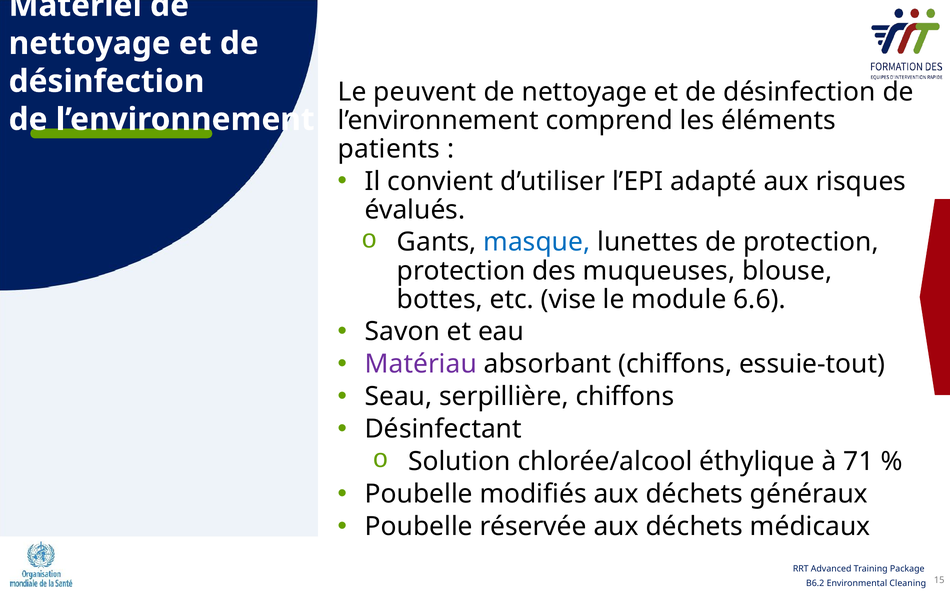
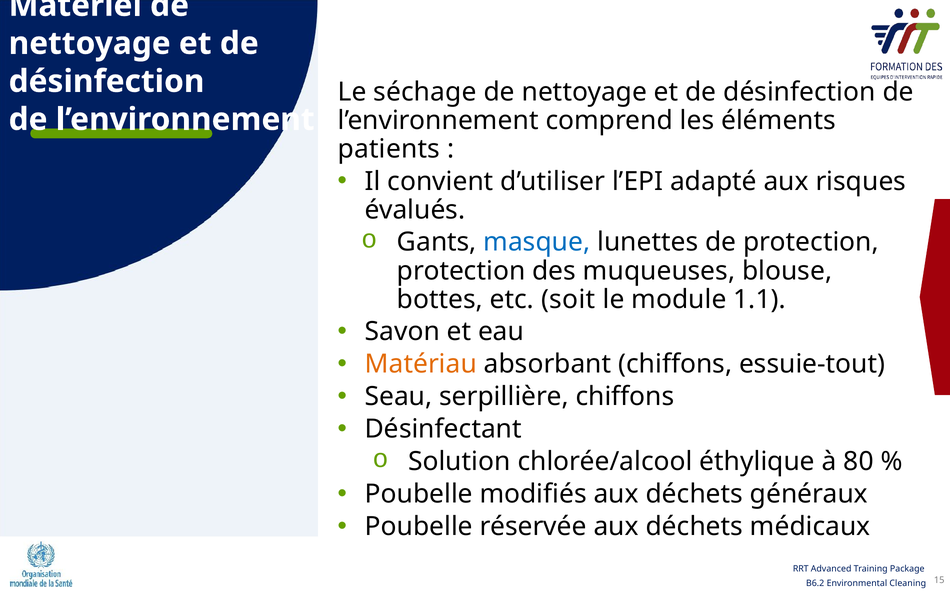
peuvent: peuvent -> séchage (425, 92)
vise: vise -> soit (568, 299)
6.6: 6.6 -> 1.1 (760, 299)
Matériau colour: purple -> orange (421, 364)
71: 71 -> 80 (859, 461)
